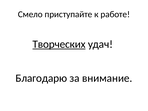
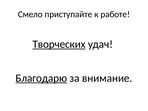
Благодарю underline: none -> present (41, 78)
